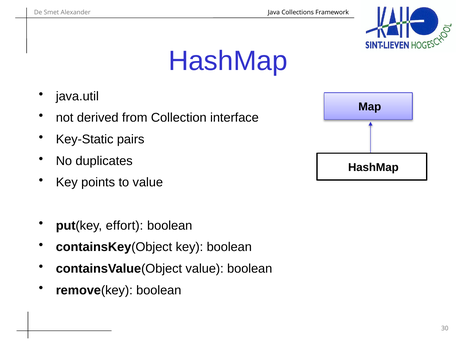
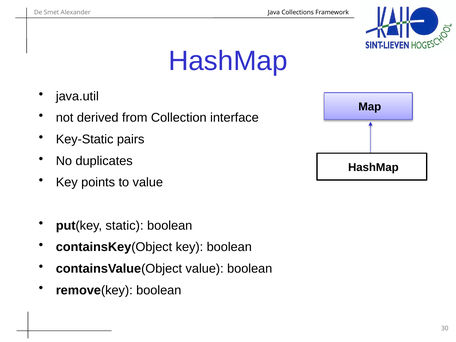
effort: effort -> static (125, 226)
